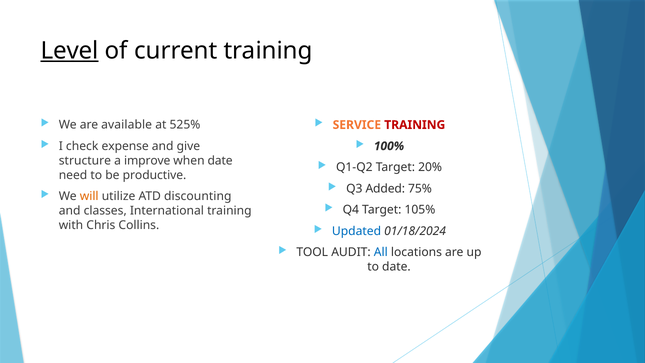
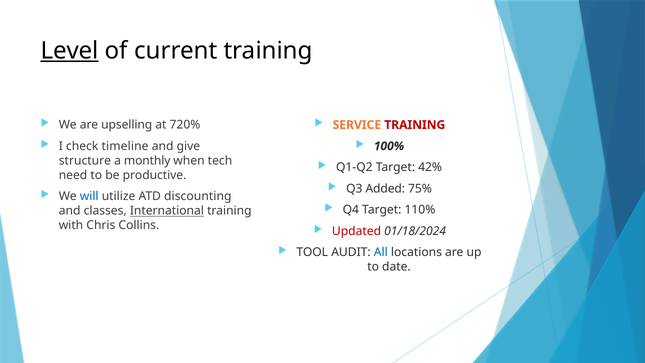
available: available -> upselling (127, 125)
525%: 525% -> 720% (185, 125)
expense: expense -> timeline (125, 146)
improve: improve -> monthly (147, 161)
when date: date -> tech (220, 161)
20%: 20% -> 42% (430, 167)
will colour: orange -> blue (89, 196)
105%: 105% -> 110% (420, 210)
International underline: none -> present (167, 211)
Updated colour: blue -> red (357, 231)
